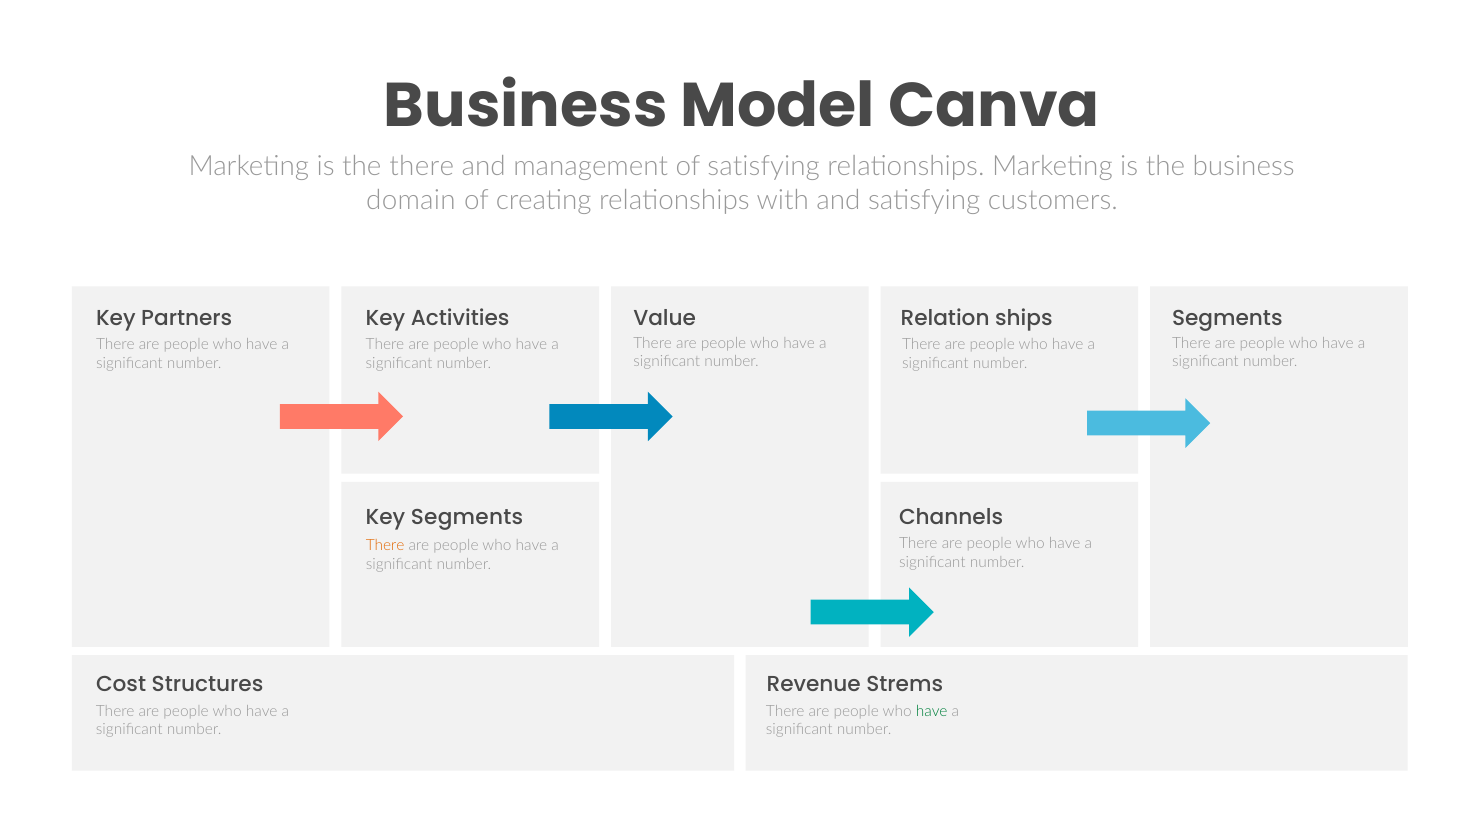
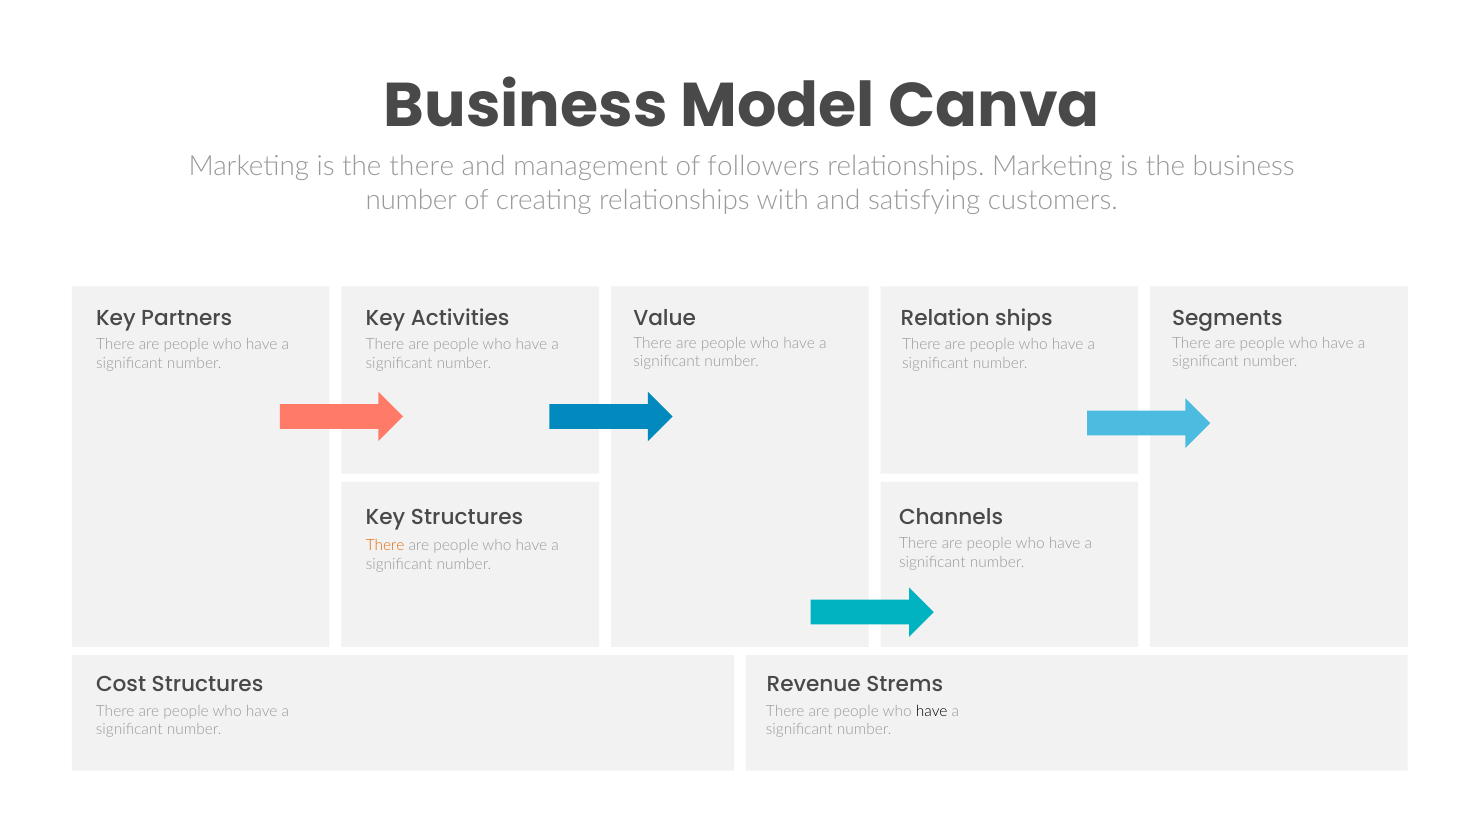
of satisfying: satisfying -> followers (764, 166)
domain: domain -> number (411, 200)
Key Segments: Segments -> Structures (467, 517)
have colour: green -> black (932, 711)
